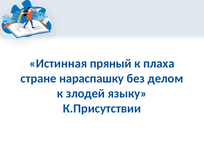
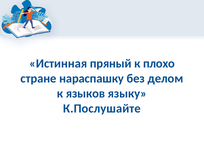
плаха: плаха -> плохо (159, 63)
злодей: злодей -> языков (85, 93)
К.Присутствии: К.Присутствии -> К.Послушайте (102, 108)
